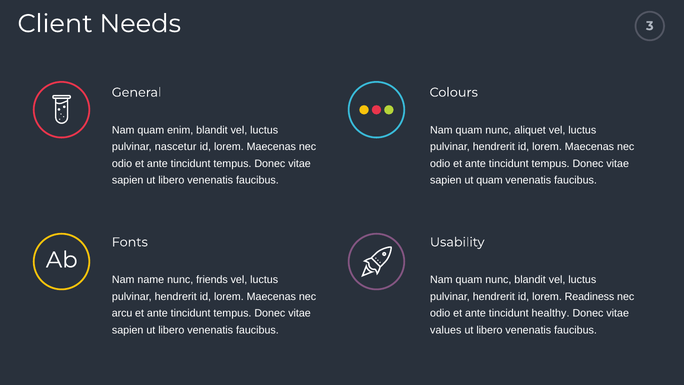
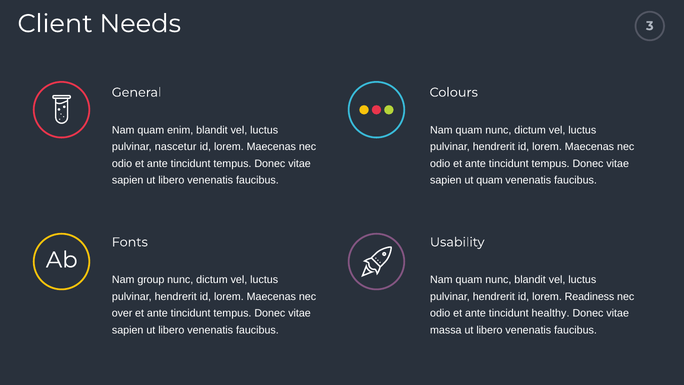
quam nunc aliquet: aliquet -> dictum (530, 130)
name: name -> group (151, 280)
friends: friends -> dictum (212, 280)
arcu: arcu -> over (122, 313)
values: values -> massa (446, 330)
